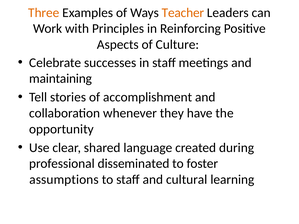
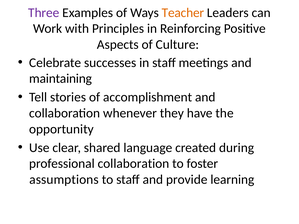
Three colour: orange -> purple (44, 13)
professional disseminated: disseminated -> collaboration (134, 164)
cultural: cultural -> provide (187, 180)
